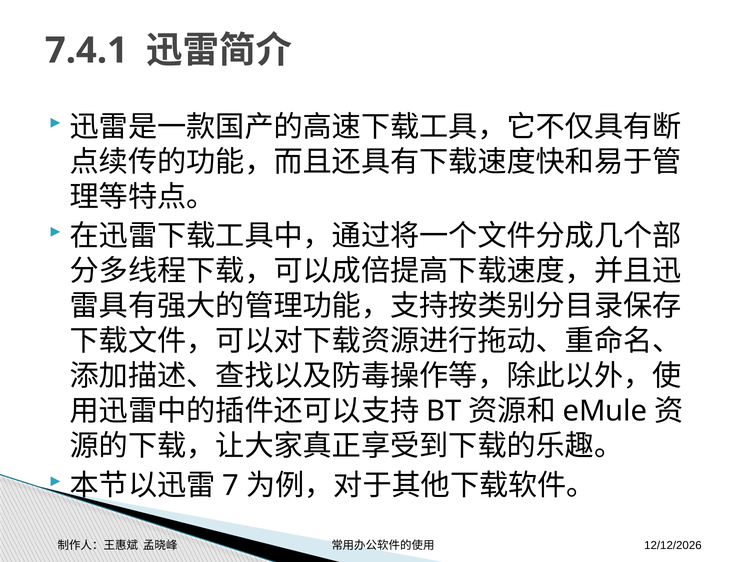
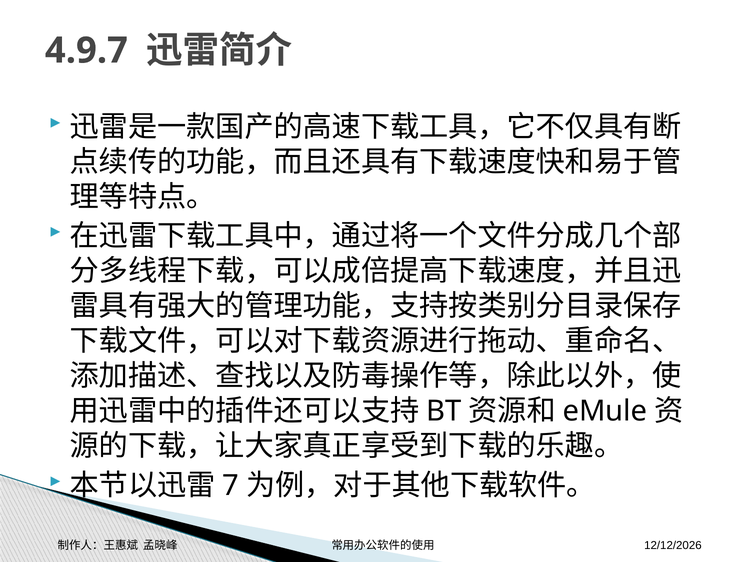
7.4.1: 7.4.1 -> 4.9.7 (86, 51)
